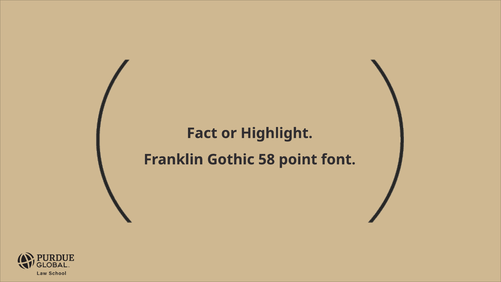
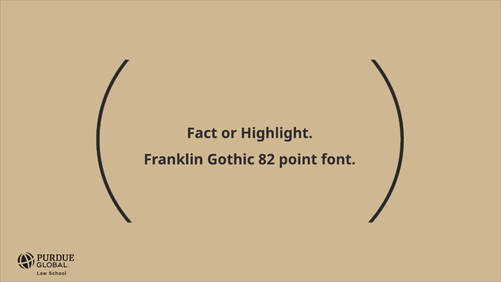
58: 58 -> 82 (267, 159)
